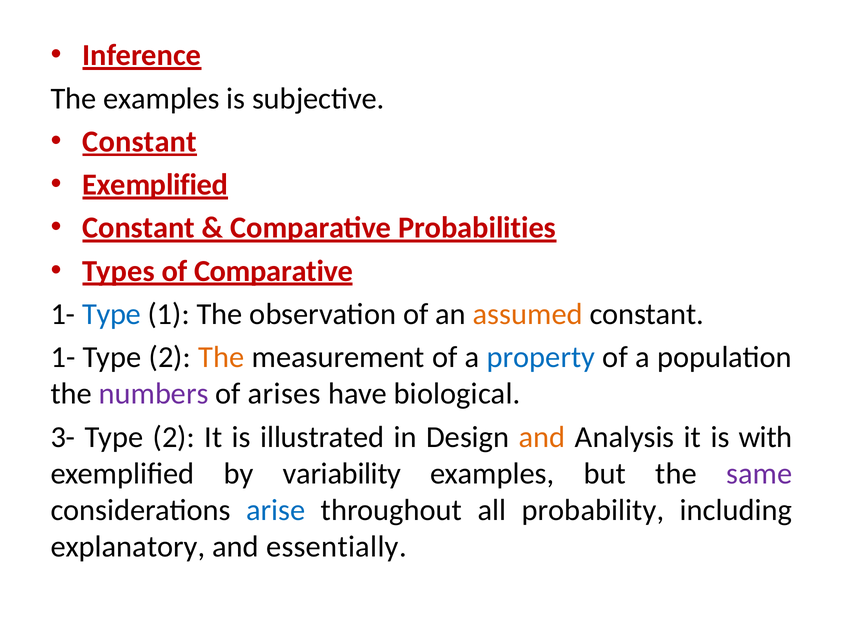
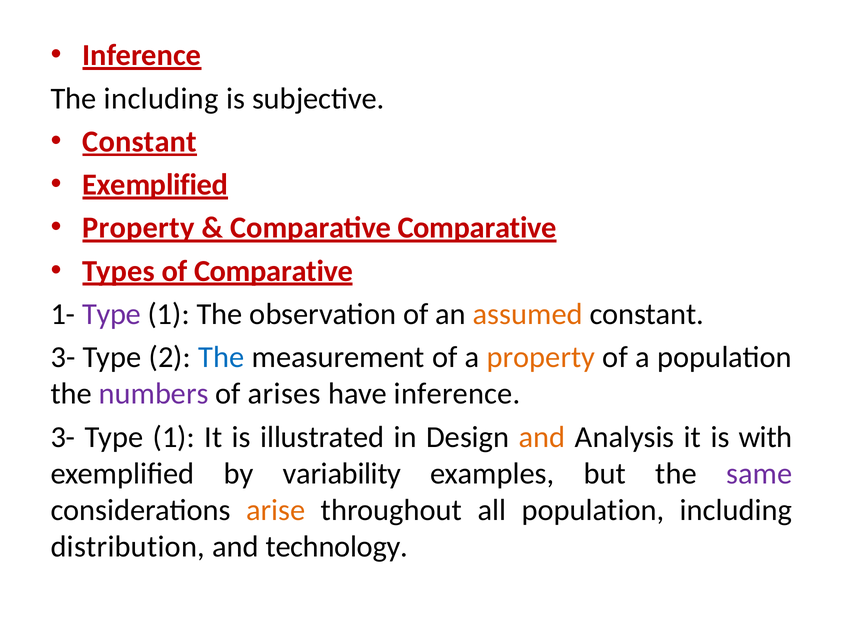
The examples: examples -> including (161, 99)
Constant: Constant -> Property (138, 228)
Comparative Probabilities: Probabilities -> Comparative (477, 228)
Type colour: blue -> purple (112, 314)
1-: 1- -> 3- (63, 357)
The colour: orange -> blue (221, 357)
property colour: blue -> orange (541, 357)
have biological: biological -> inference (457, 394)
3- Type 2: 2 -> 1 (174, 437)
arise colour: blue -> orange (276, 510)
all probability: probability -> population (593, 510)
explanatory: explanatory -> distribution (128, 547)
essentially: essentially -> technology (337, 547)
